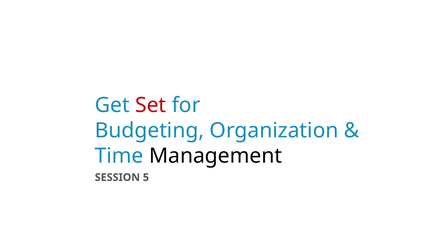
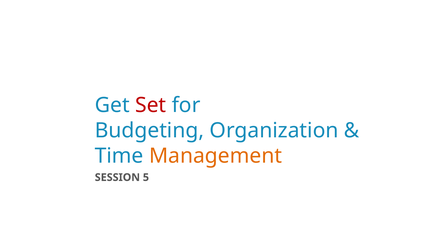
Management colour: black -> orange (216, 156)
